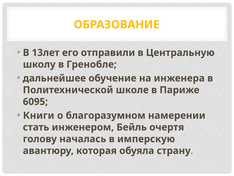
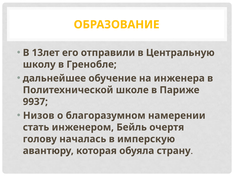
6095: 6095 -> 9937 (35, 101)
Книги: Книги -> Низов (39, 115)
